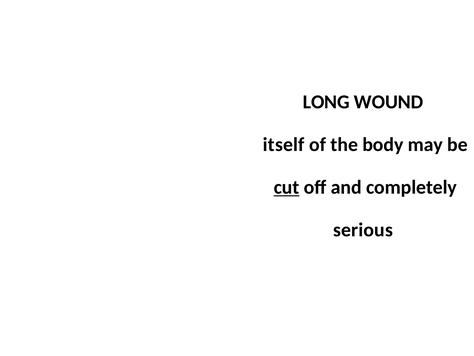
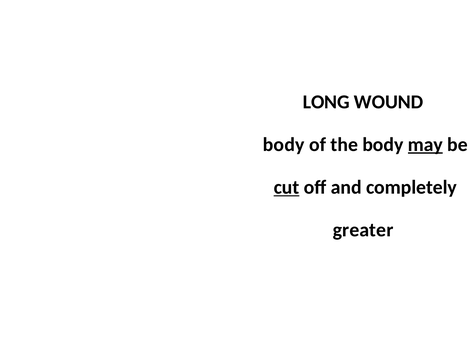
itself: itself -> body (284, 144)
may underline: none -> present (425, 144)
serious: serious -> greater (363, 230)
